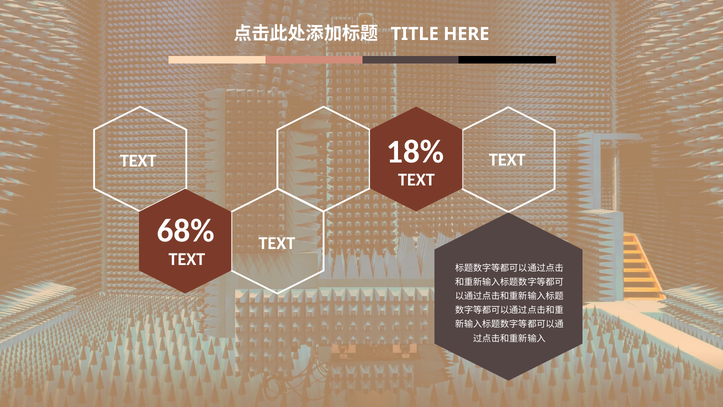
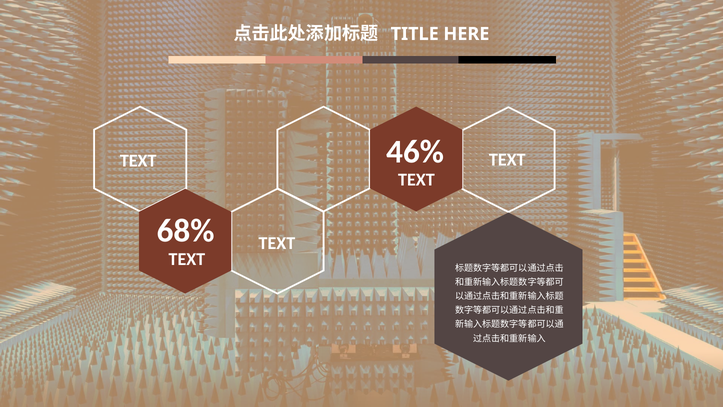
18%: 18% -> 46% (415, 152)
